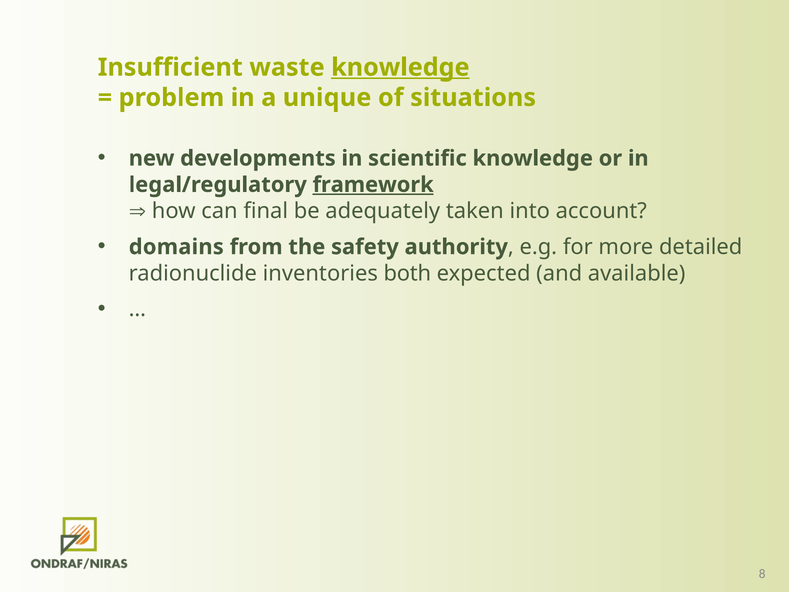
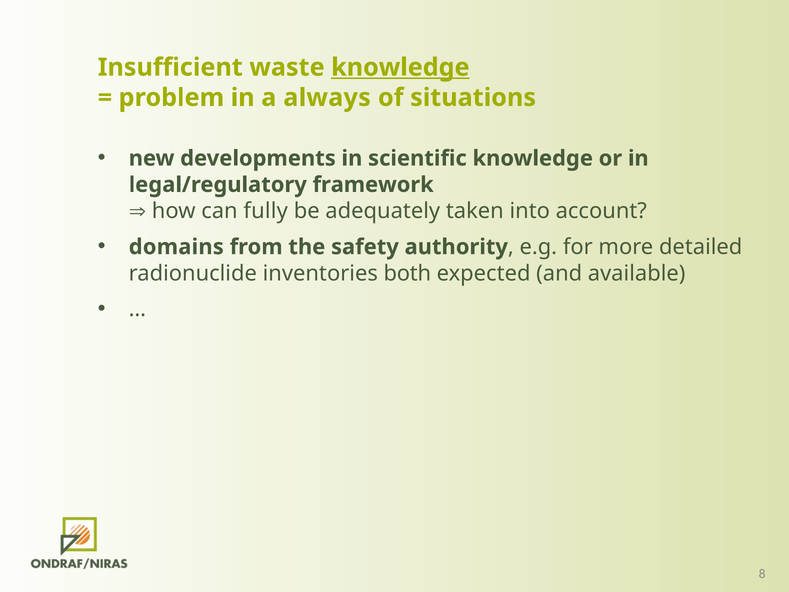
unique: unique -> always (327, 98)
framework underline: present -> none (373, 185)
final: final -> fully (266, 211)
